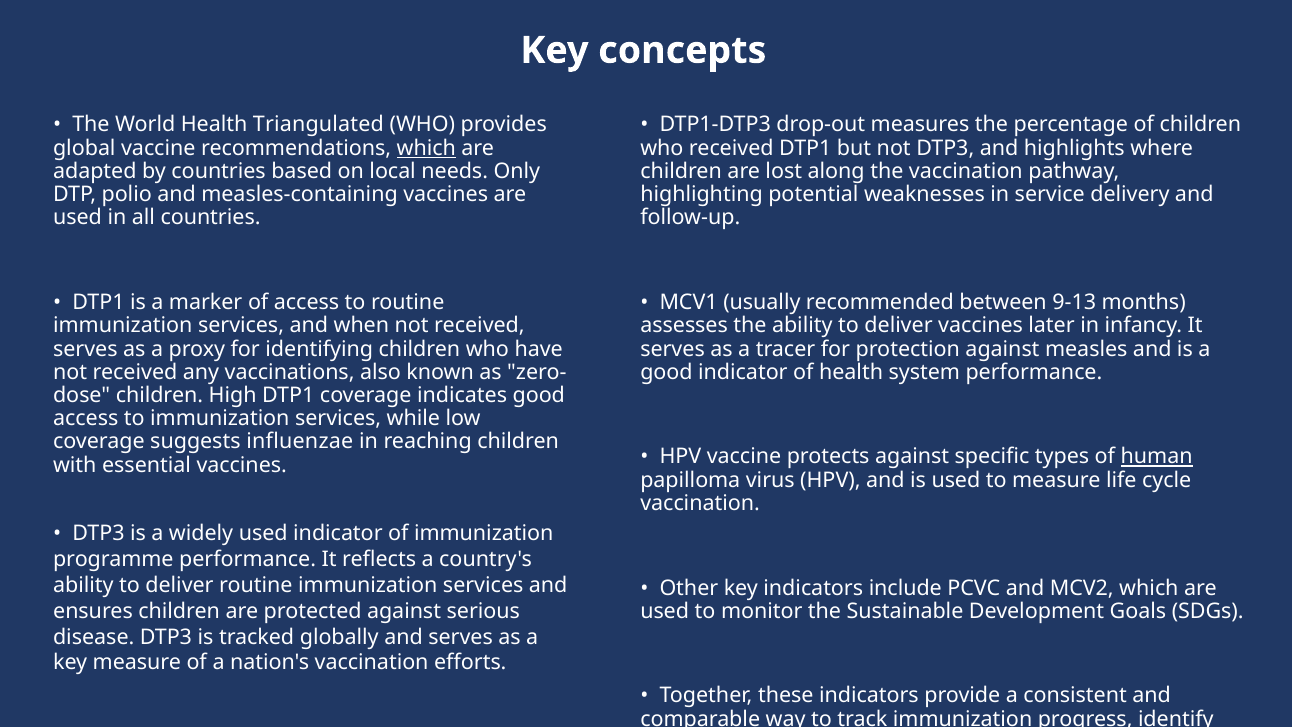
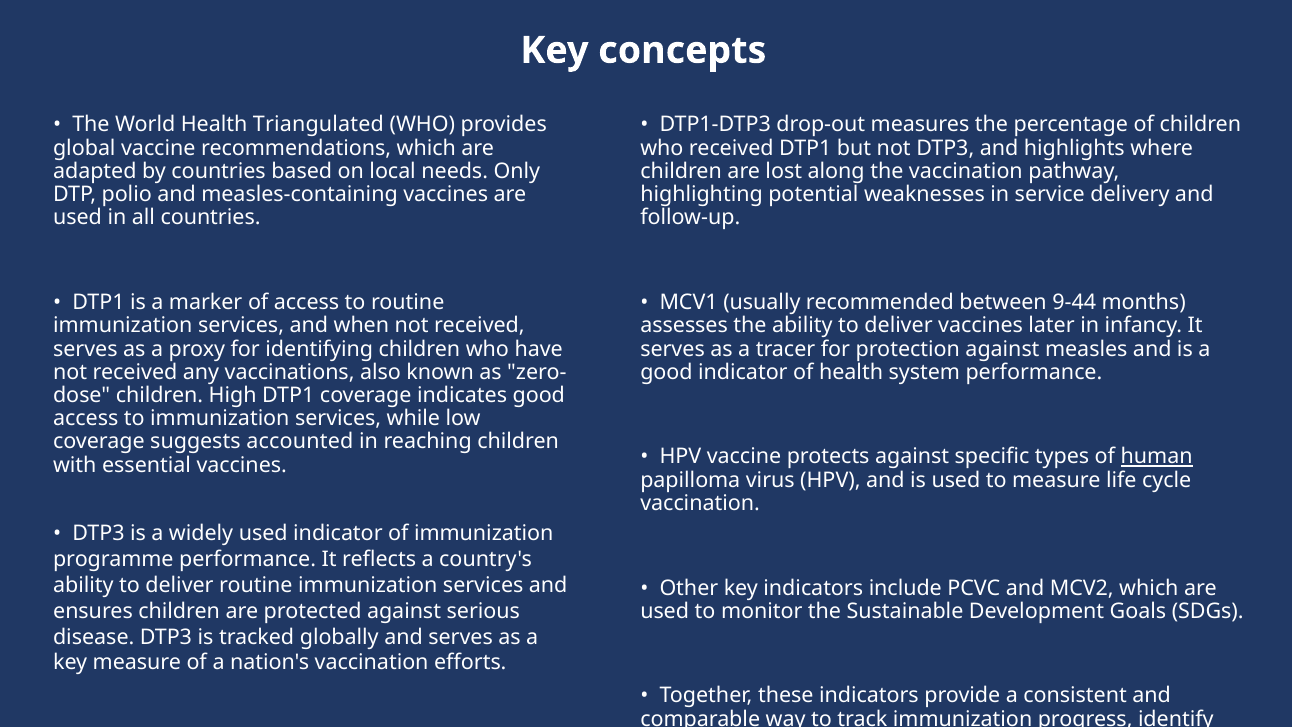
which underline: present -> none (426, 148)
9-13: 9-13 -> 9-44 (1074, 302)
influenzae: influenzae -> accounted (300, 442)
